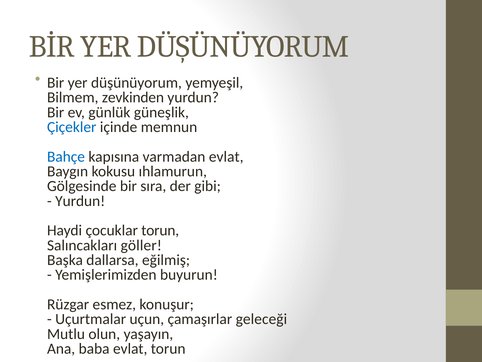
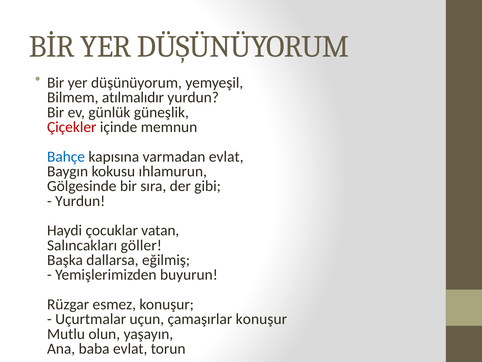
zevkinden: zevkinden -> atılmalıdır (133, 97)
Çiçekler colour: blue -> red (72, 127)
çocuklar torun: torun -> vatan (160, 230)
çamaşırlar geleceği: geleceği -> konuşur (261, 319)
